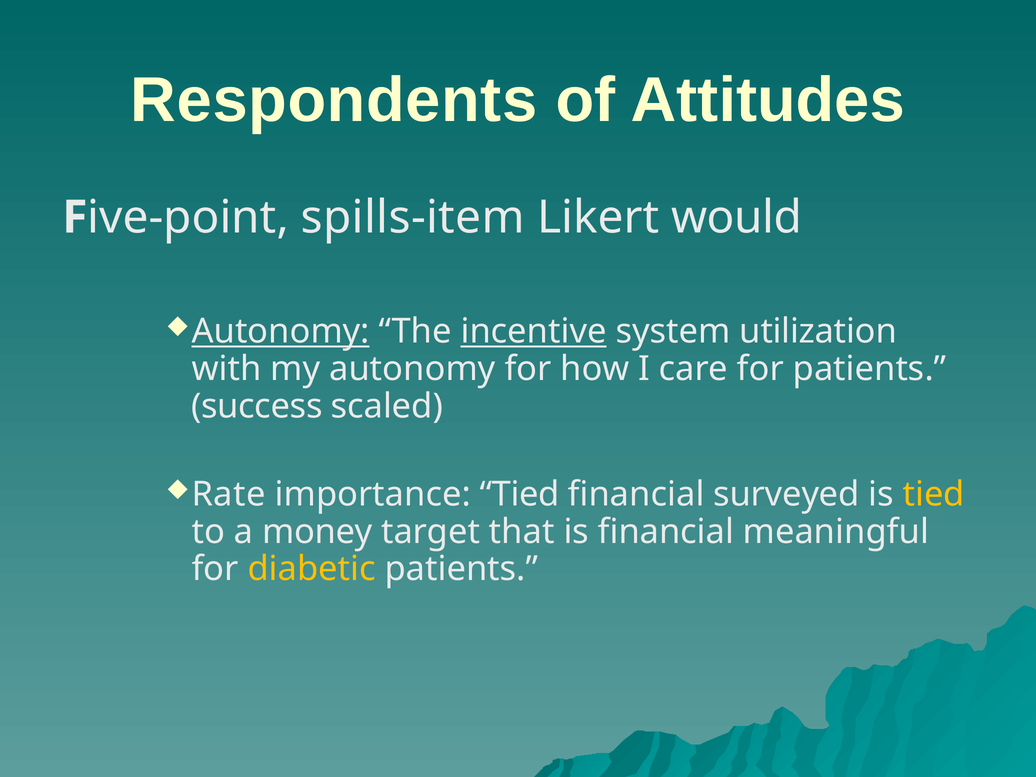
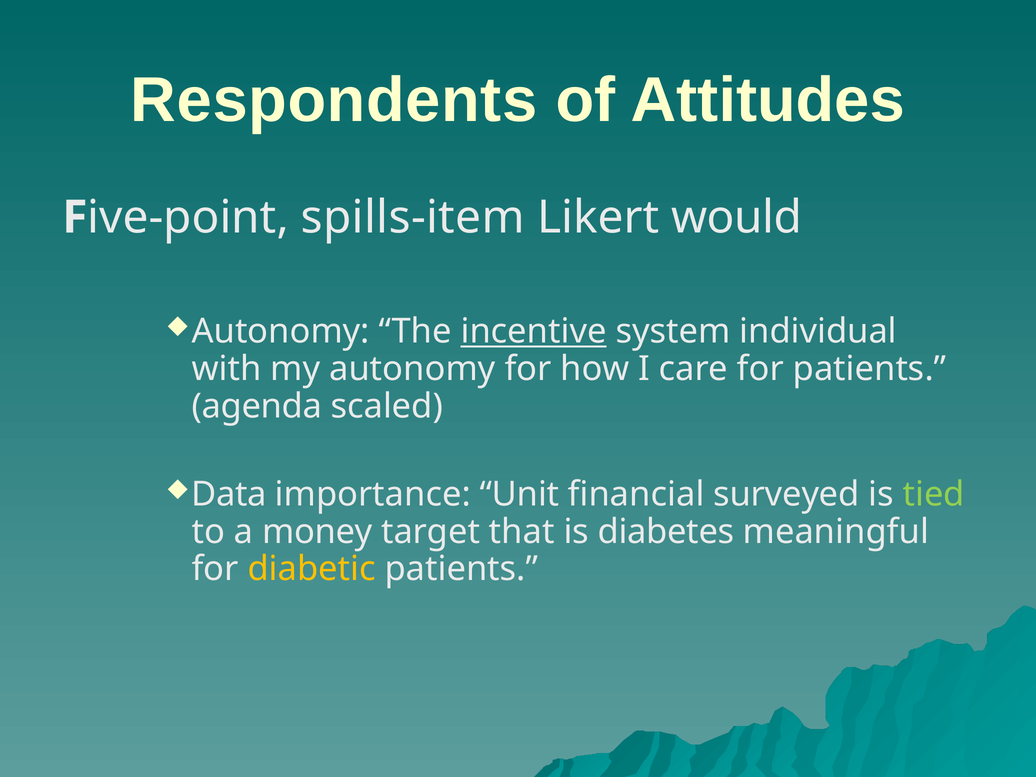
Autonomy underline: present -> none (281, 332)
utilization: utilization -> individual (818, 332)
success: success -> agenda (257, 406)
Rate: Rate -> Data (229, 494)
importance Tied: Tied -> Unit (520, 494)
tied colour: yellow -> light green (934, 494)
is financial: financial -> diabetes (666, 532)
